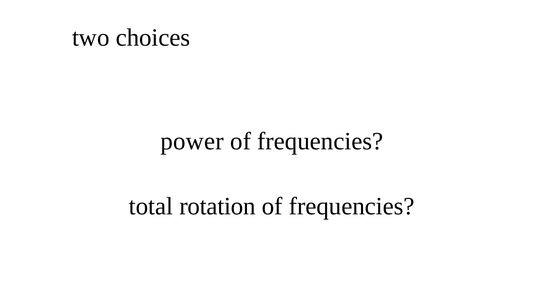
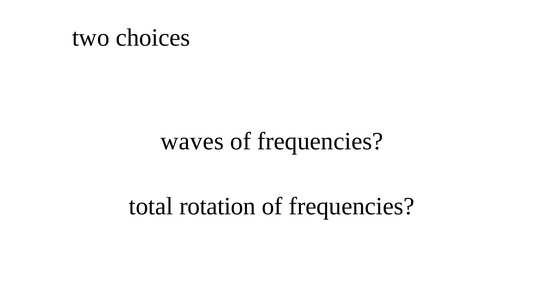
power: power -> waves (192, 141)
